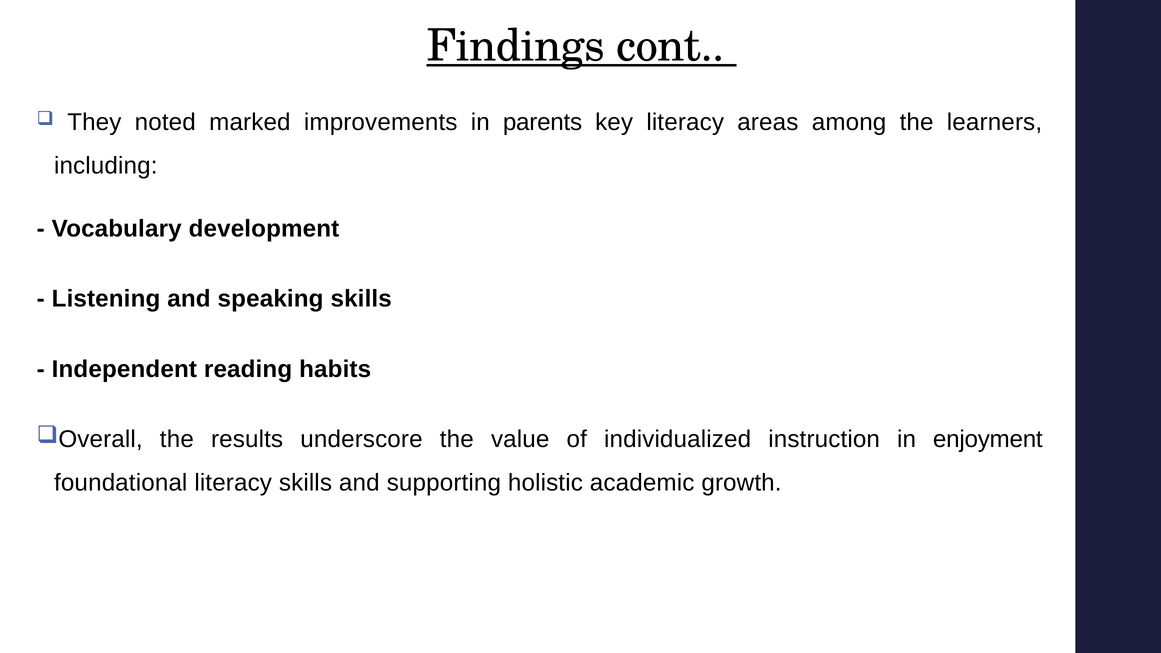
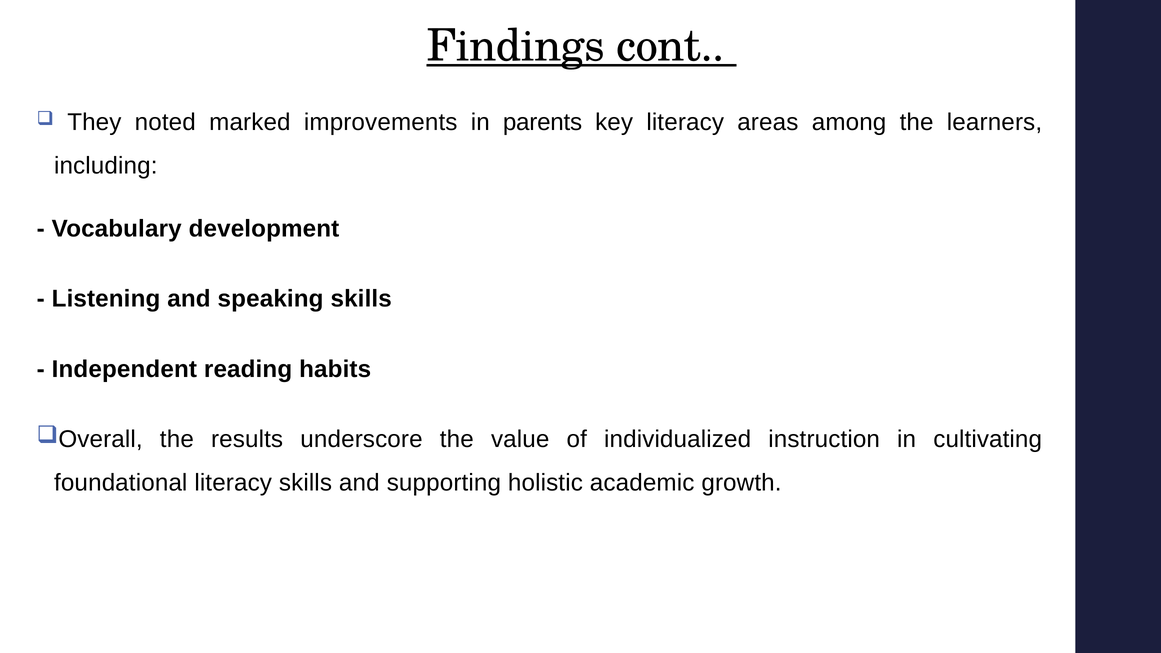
enjoyment: enjoyment -> cultivating (988, 439)
